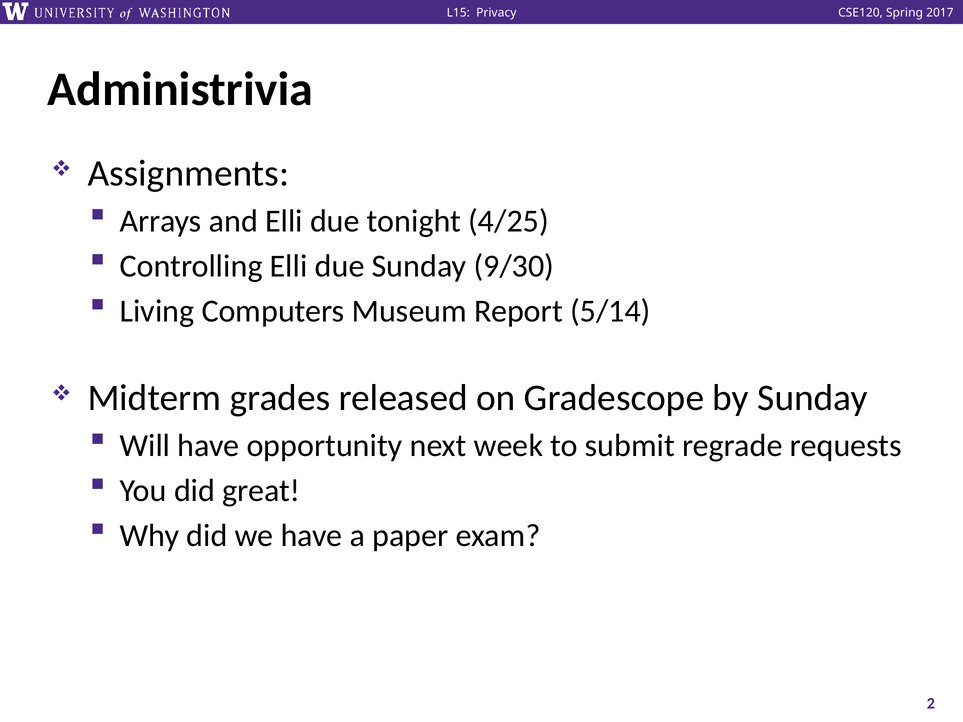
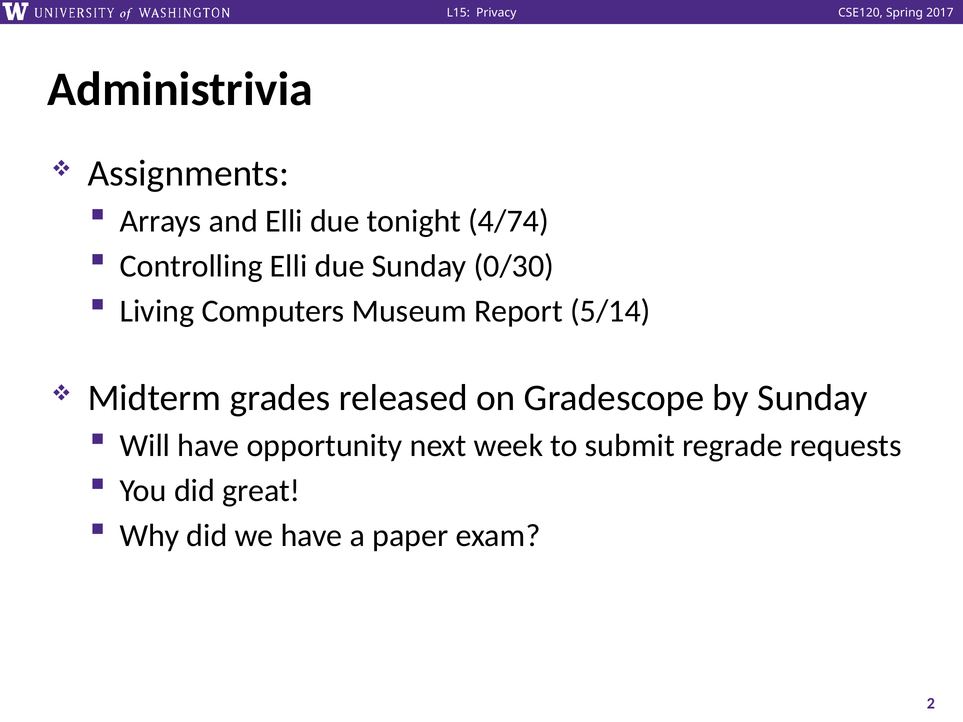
4/25: 4/25 -> 4/74 (509, 221)
9/30: 9/30 -> 0/30 (514, 266)
